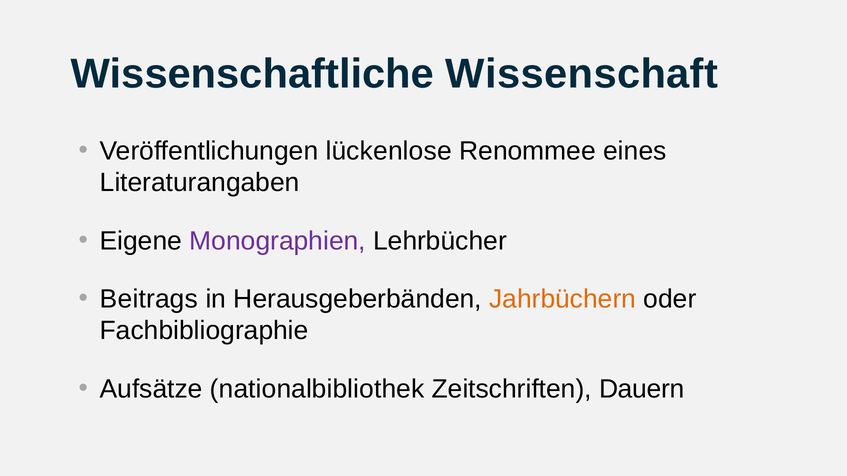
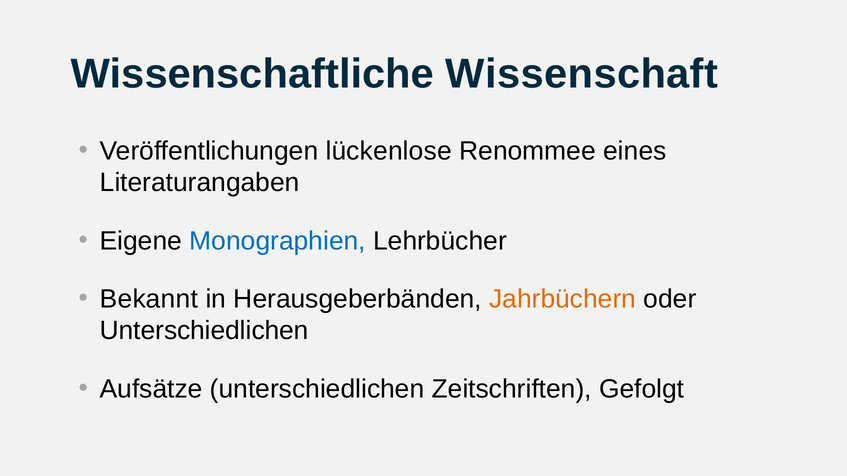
Monographien colour: purple -> blue (278, 241)
Beitrags: Beitrags -> Bekannt (149, 299)
Fachbibliographie: Fachbibliographie -> Unterschiedlichen (204, 331)
Aufsätze nationalbibliothek: nationalbibliothek -> unterschiedlichen (317, 389)
Dauern: Dauern -> Gefolgt (642, 389)
